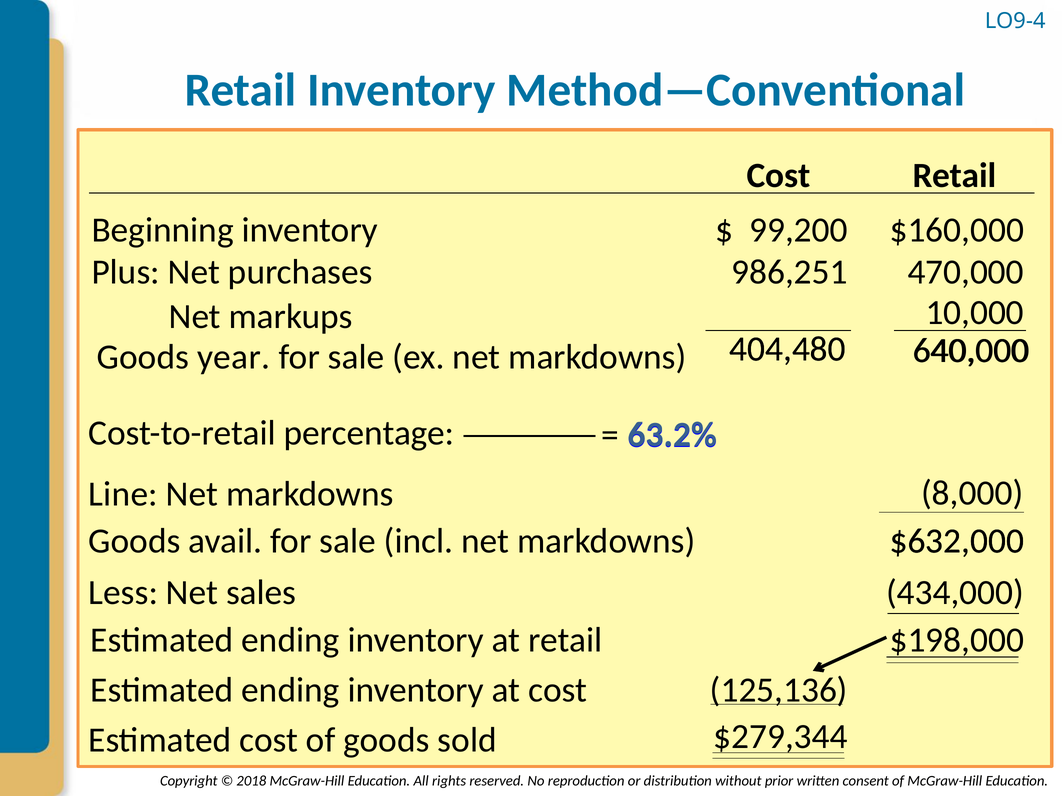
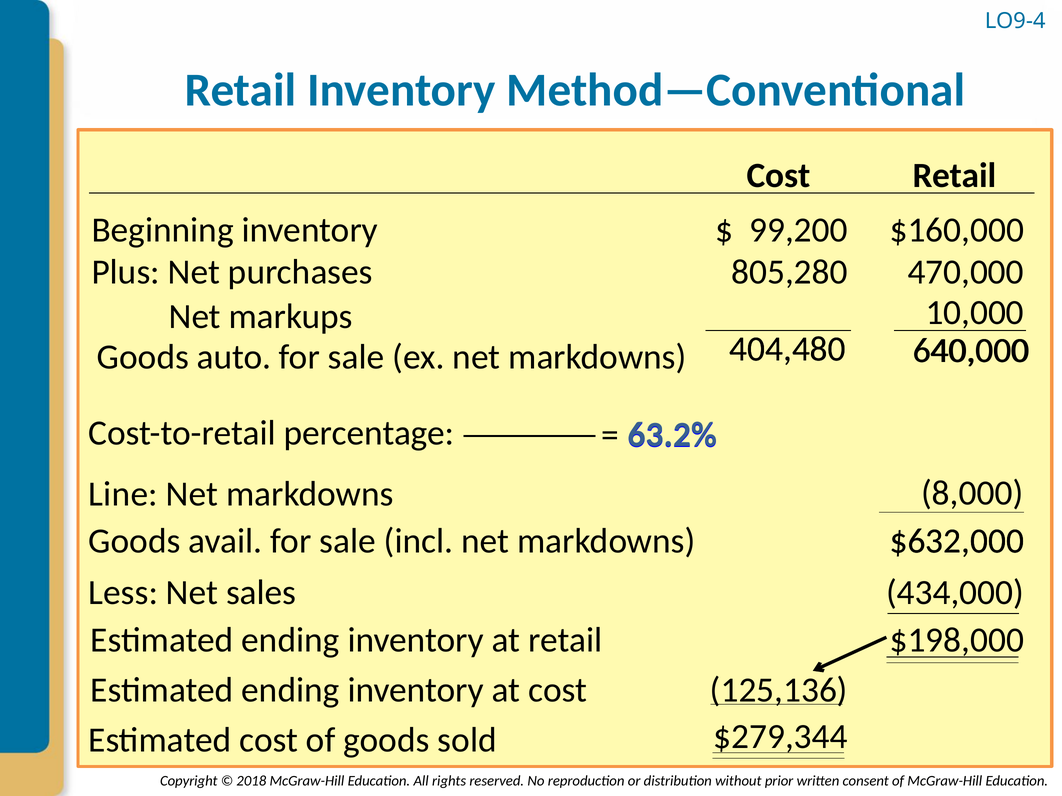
986,251: 986,251 -> 805,280 (789, 272)
year: year -> auto (234, 357)
